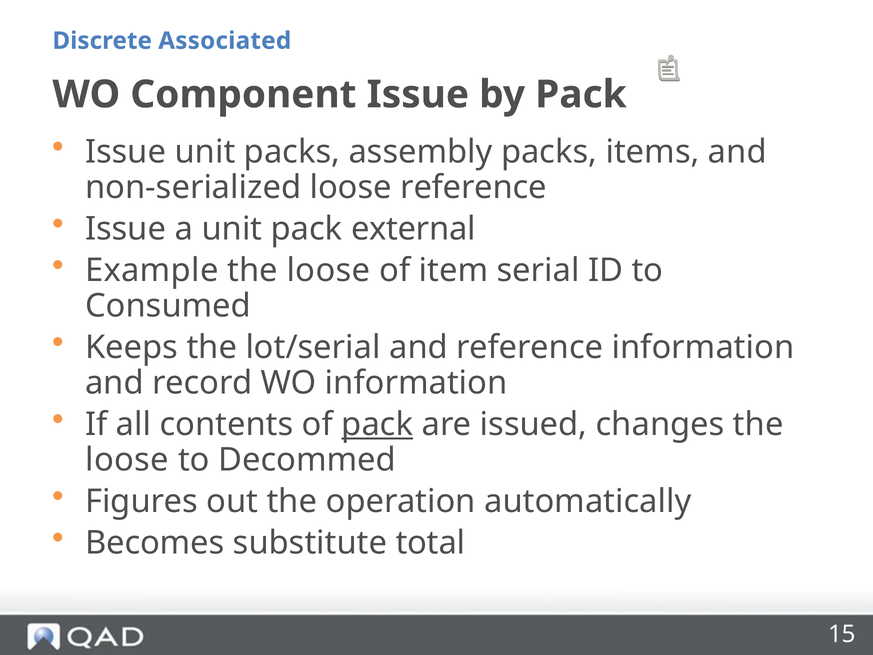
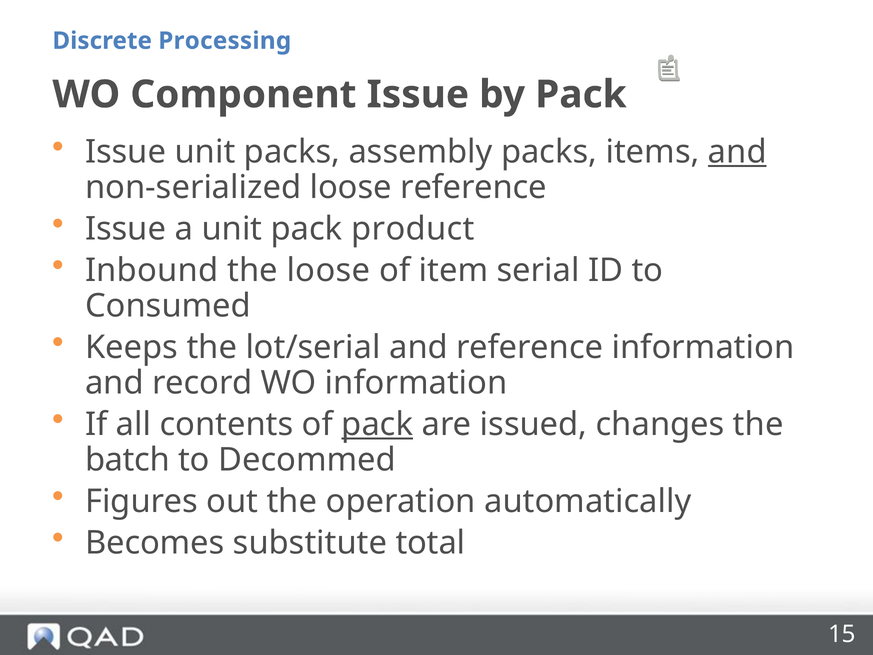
Associated: Associated -> Processing (225, 41)
and underline: none -> present (737, 152)
external: external -> product (413, 229)
Example: Example -> Inbound (152, 270)
loose: loose -> batch (128, 460)
